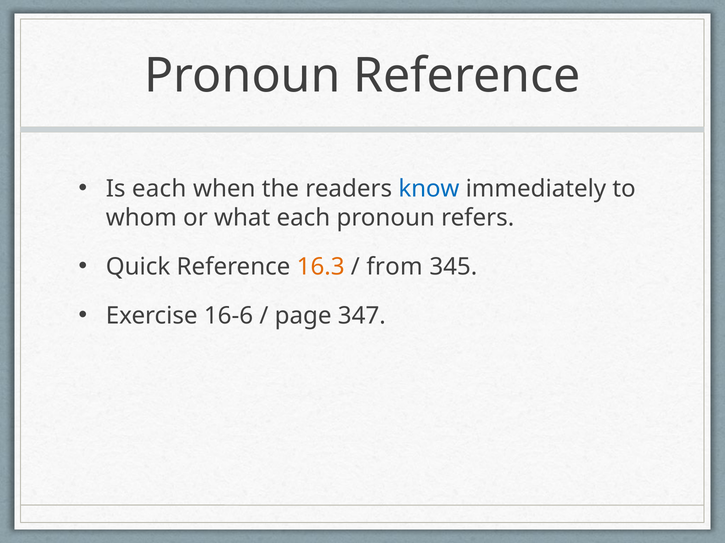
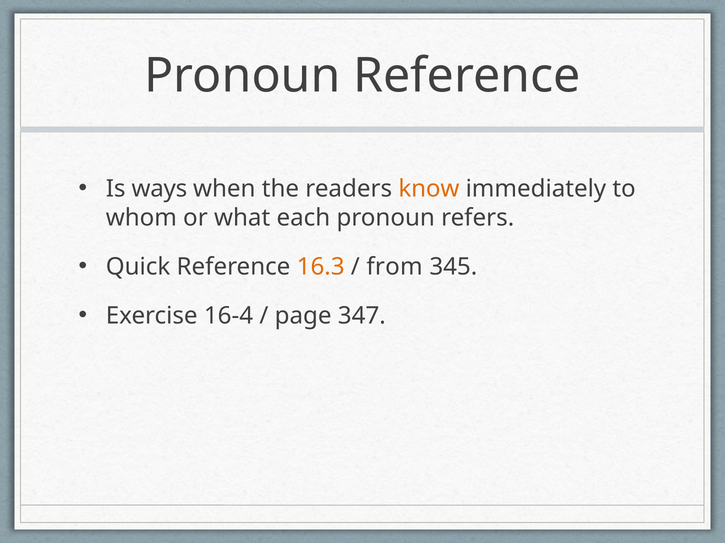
Is each: each -> ways (159, 189)
know colour: blue -> orange (429, 189)
16-6: 16-6 -> 16-4 (229, 316)
